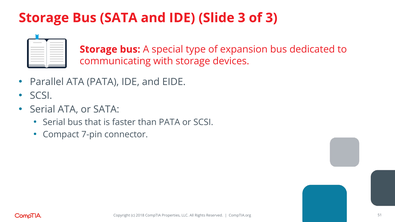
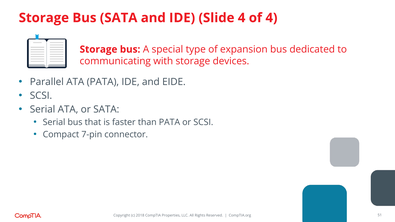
Slide 3: 3 -> 4 (242, 18)
of 3: 3 -> 4 (271, 18)
